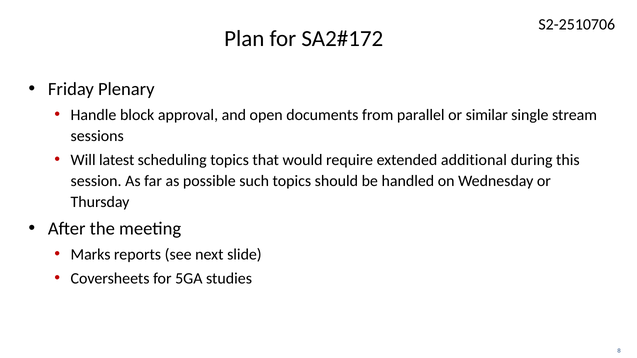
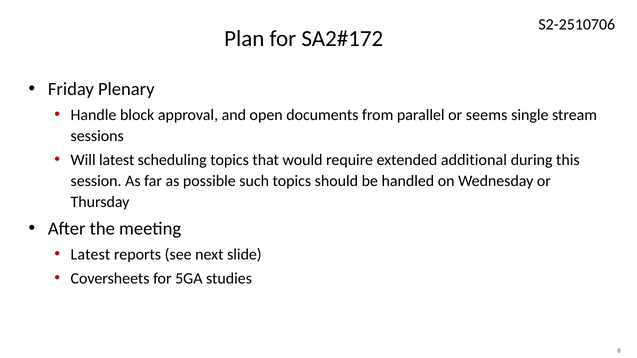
similar: similar -> seems (487, 115)
Marks: Marks -> Latest (90, 255)
